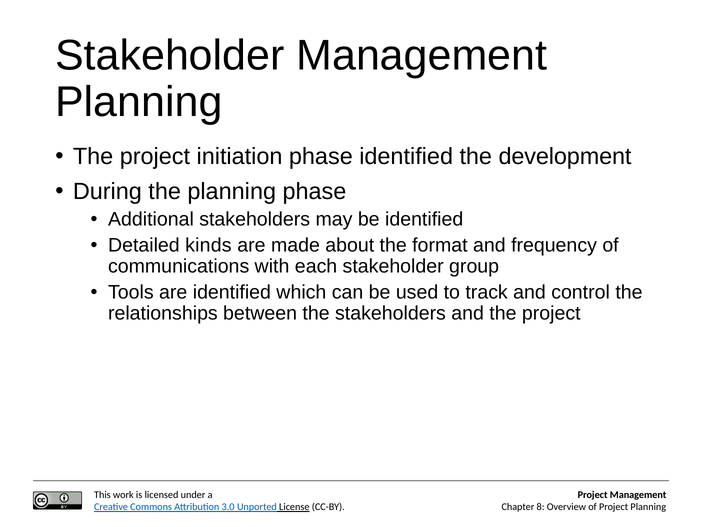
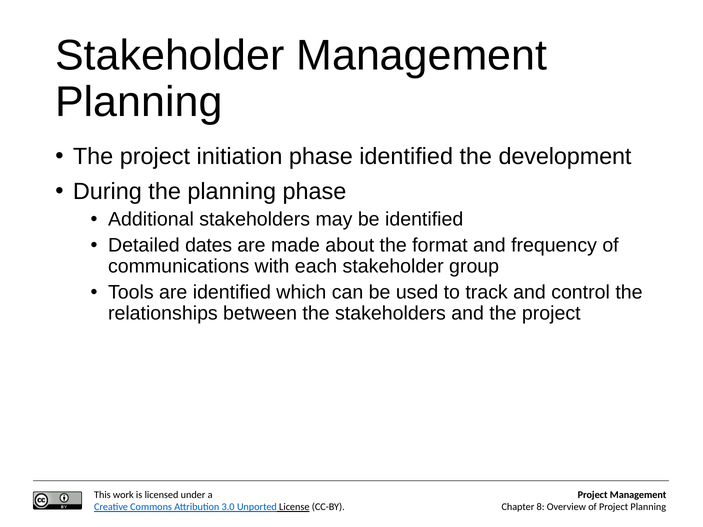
kinds: kinds -> dates (209, 245)
